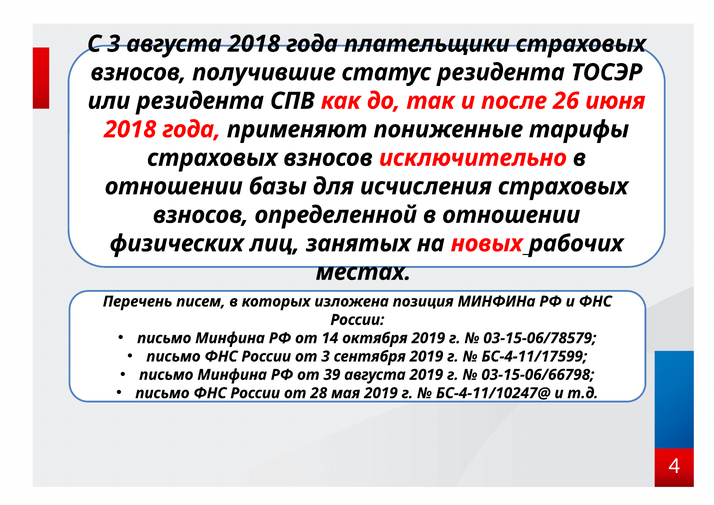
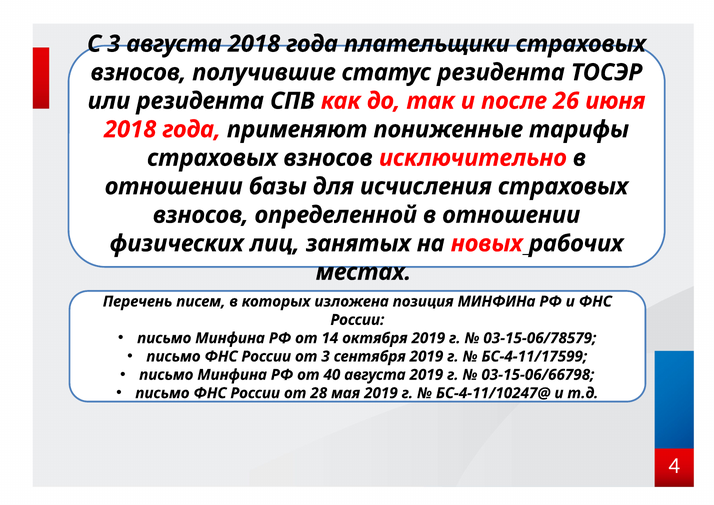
39: 39 -> 40 (332, 375)
